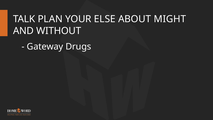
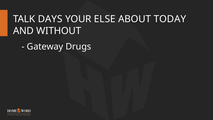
PLAN: PLAN -> DAYS (50, 19)
MIGHT: MIGHT -> TODAY (170, 19)
